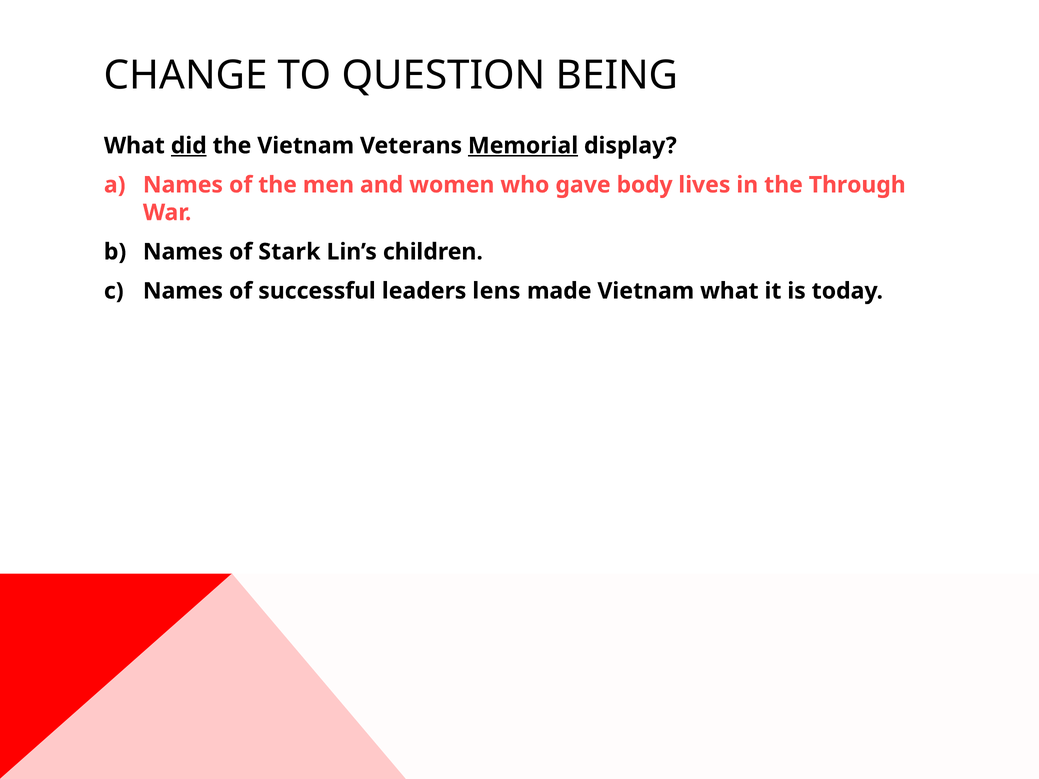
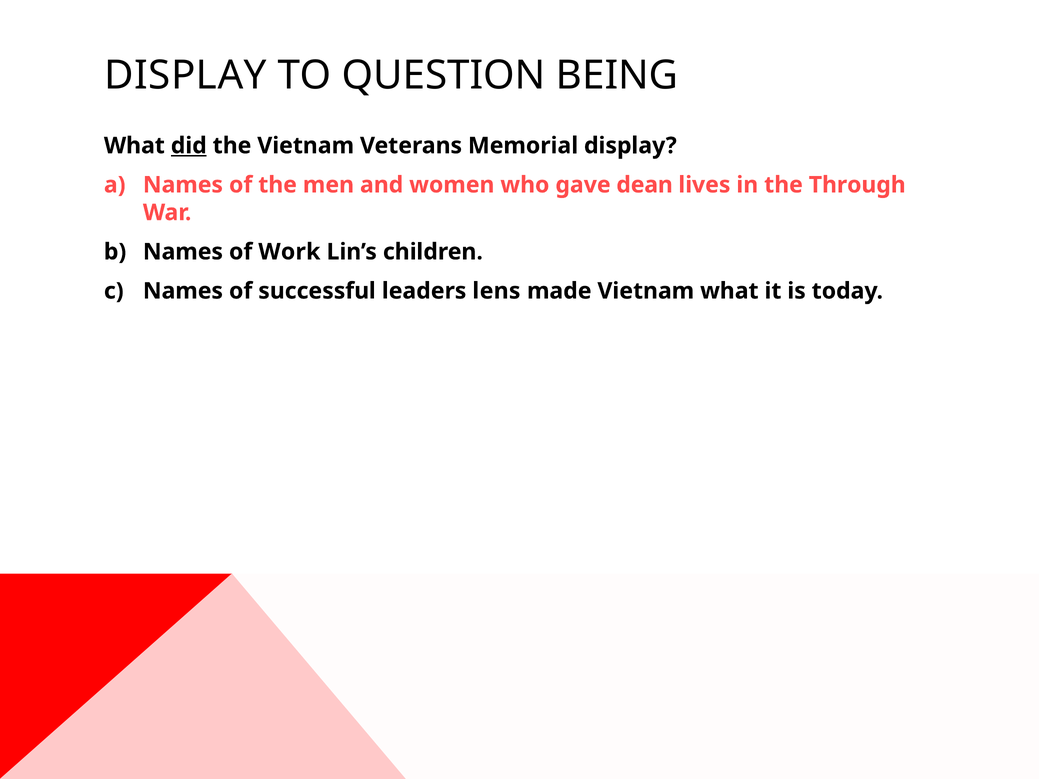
CHANGE: CHANGE -> DISPLAY (186, 76)
Memorial underline: present -> none (523, 146)
body: body -> dean (645, 185)
Stark: Stark -> Work (289, 252)
